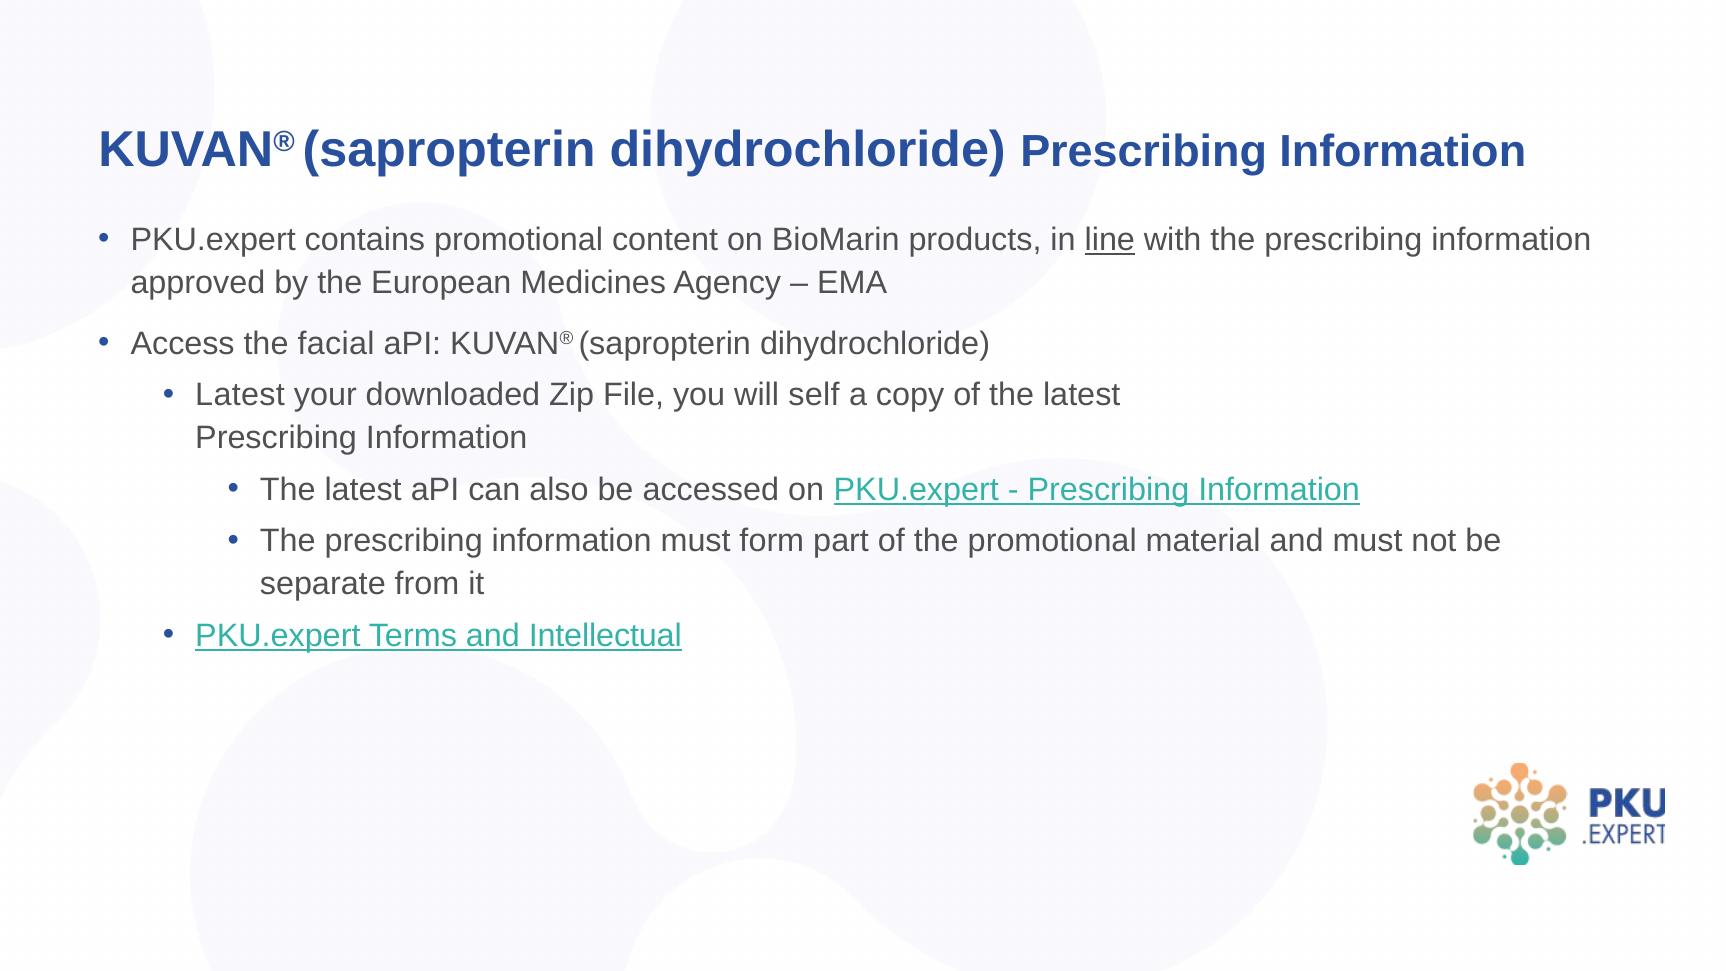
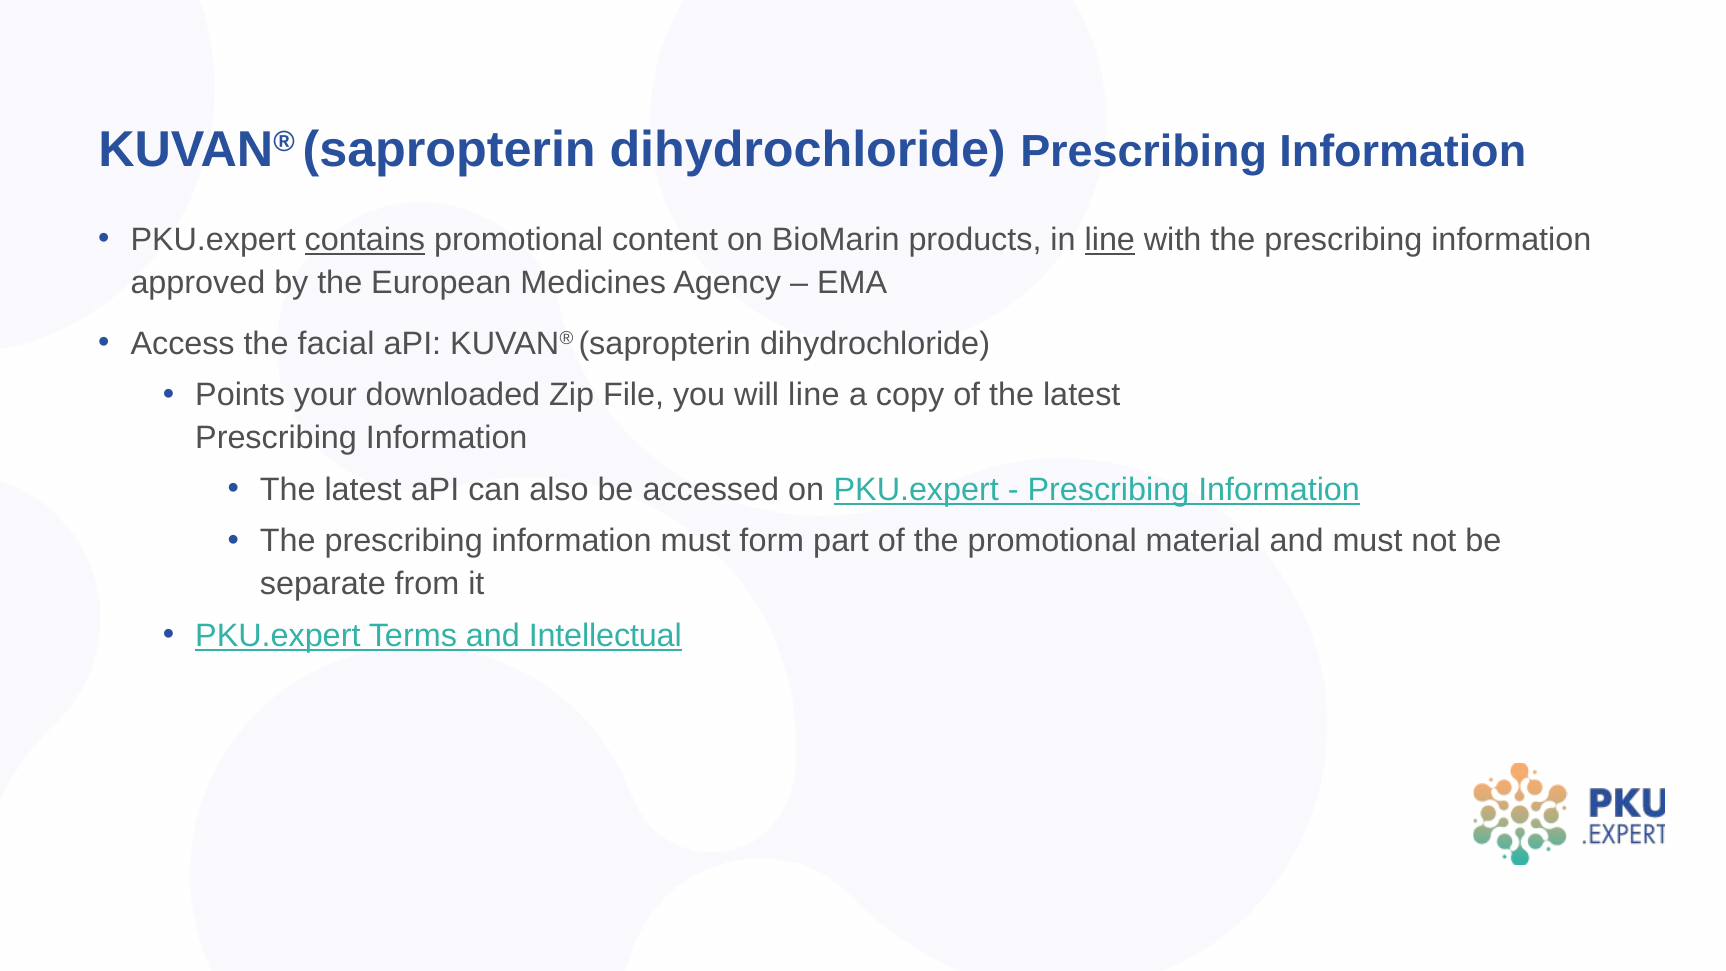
contains underline: none -> present (365, 240)
Latest: Latest -> Points (240, 395)
will self: self -> line (814, 395)
